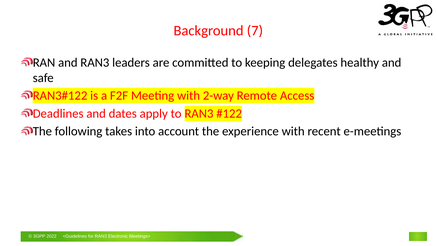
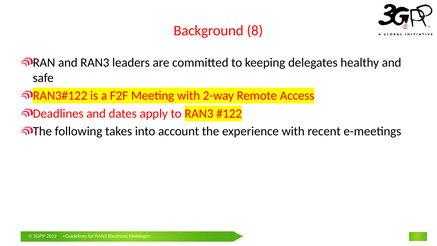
7: 7 -> 8 (255, 31)
